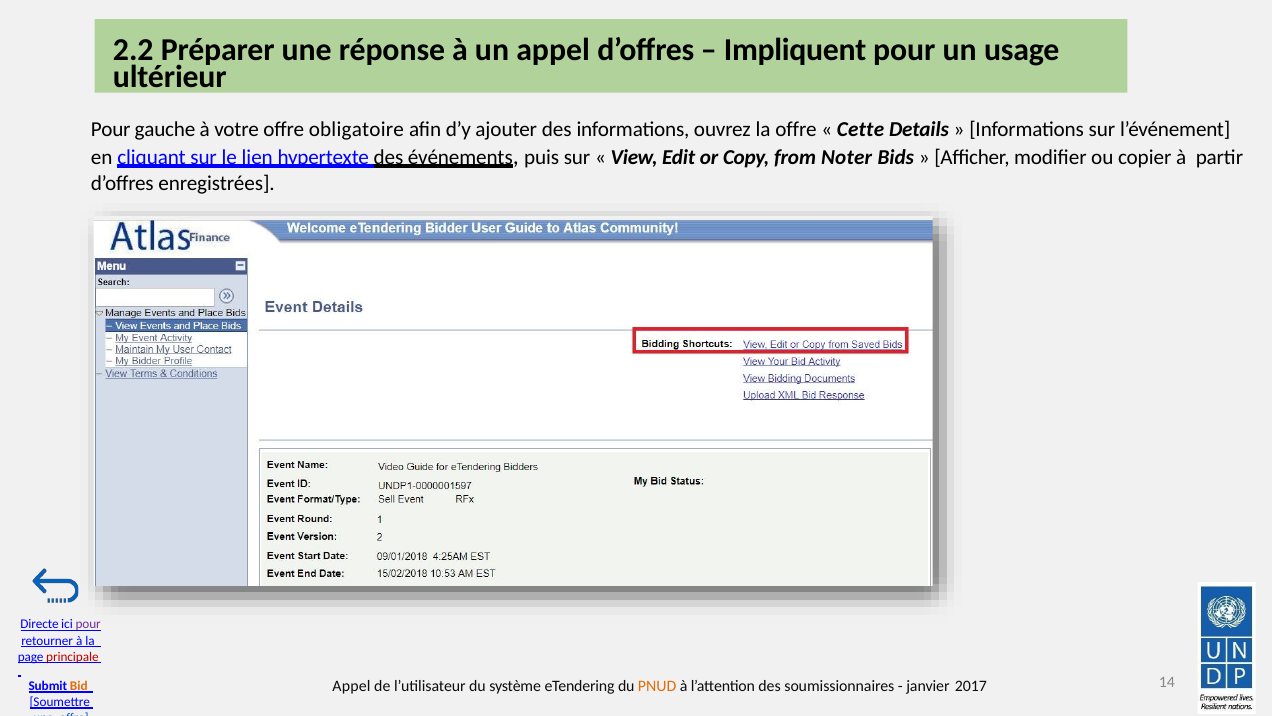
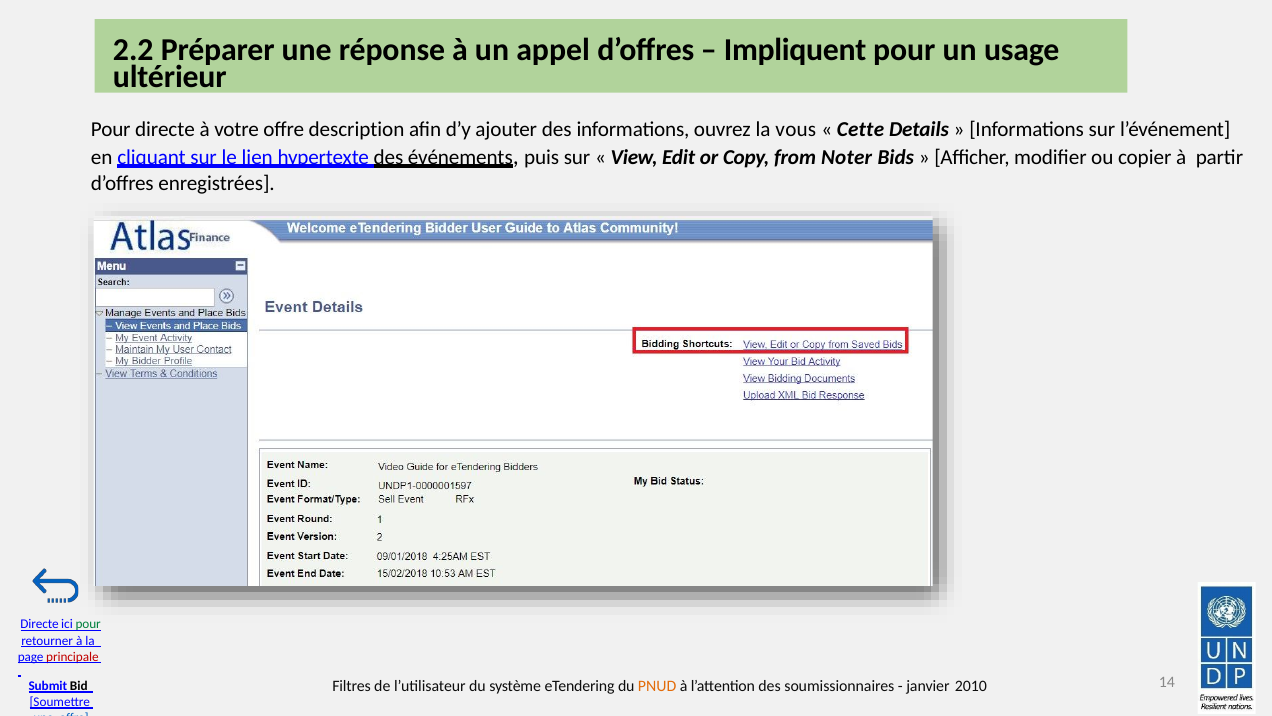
Pour gauche: gauche -> directe (165, 129)
obligatoire: obligatoire -> description (357, 129)
la offre: offre -> vous (796, 129)
pour colour: purple -> green (88, 624)
Appel: Appel -> Filtres (352, 686)
2017: 2017 -> 2010 (971, 686)
Bid colour: orange -> black (79, 686)
